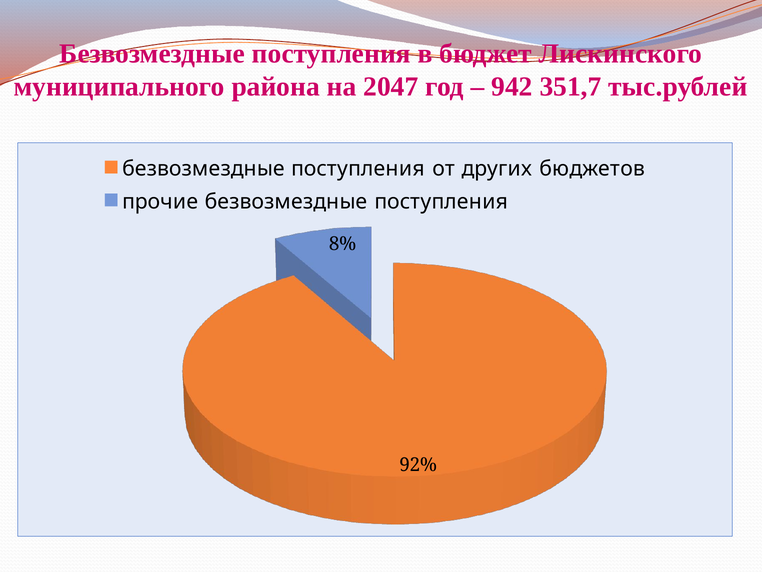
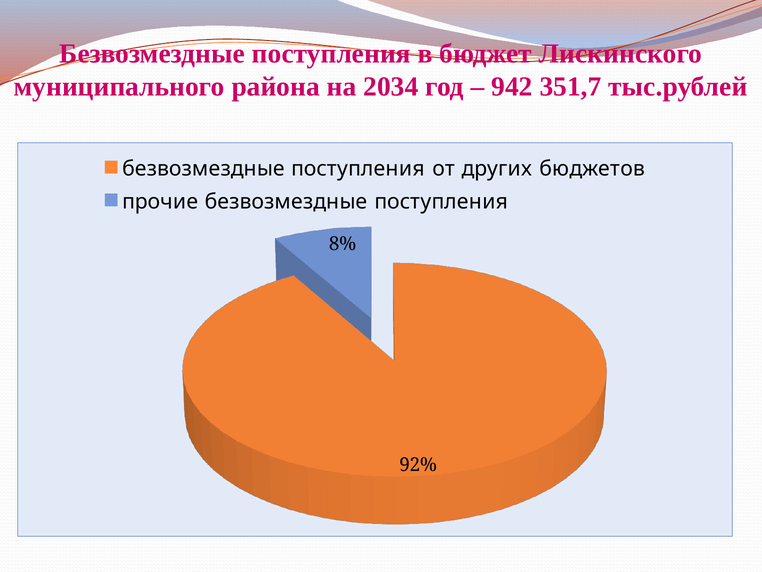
2047: 2047 -> 2034 (391, 87)
